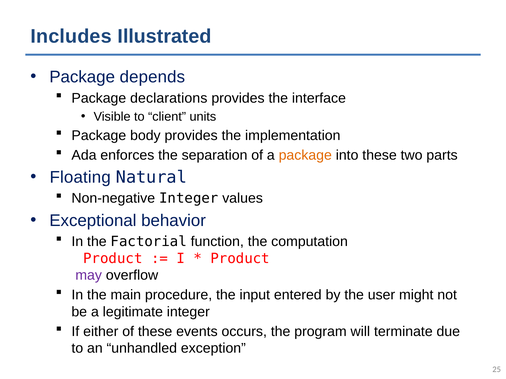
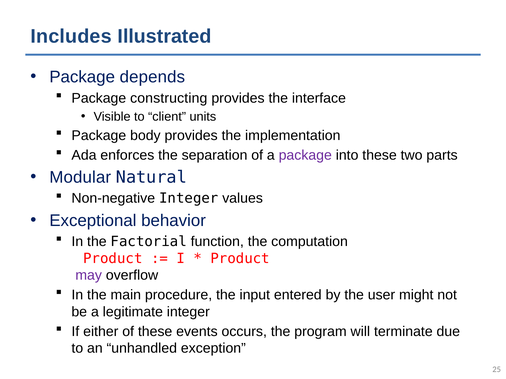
declarations: declarations -> constructing (169, 98)
package colour: orange -> purple (305, 155)
Floating: Floating -> Modular (80, 177)
